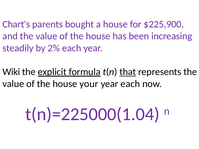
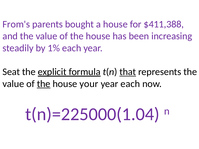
Chart's: Chart's -> From's (16, 24)
$225,900: $225,900 -> $411,388 (164, 24)
2%: 2% -> 1% (54, 48)
Wiki: Wiki -> Seat (11, 72)
the underline: none -> present (44, 84)
